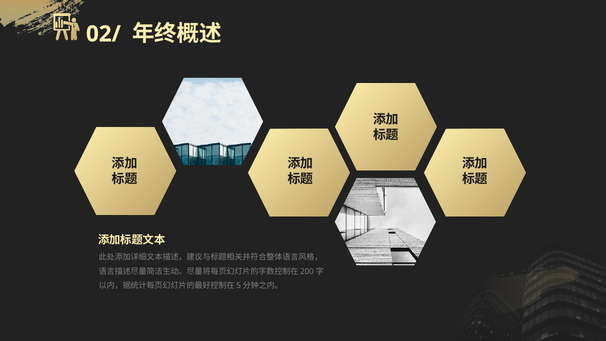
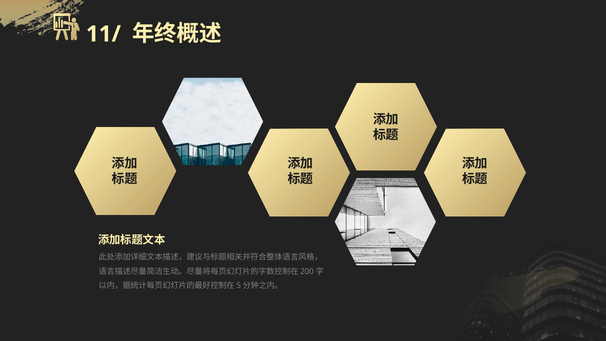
02/: 02/ -> 11/ (103, 34)
